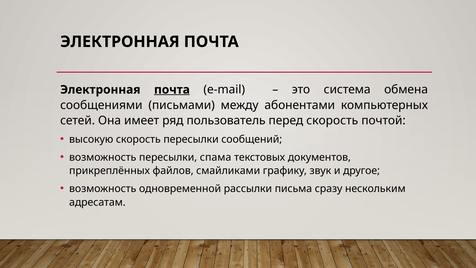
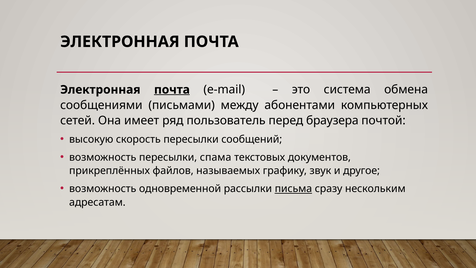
перед скорость: скорость -> браузера (332, 120)
смайликами: смайликами -> называемых (228, 171)
письма underline: none -> present (293, 189)
